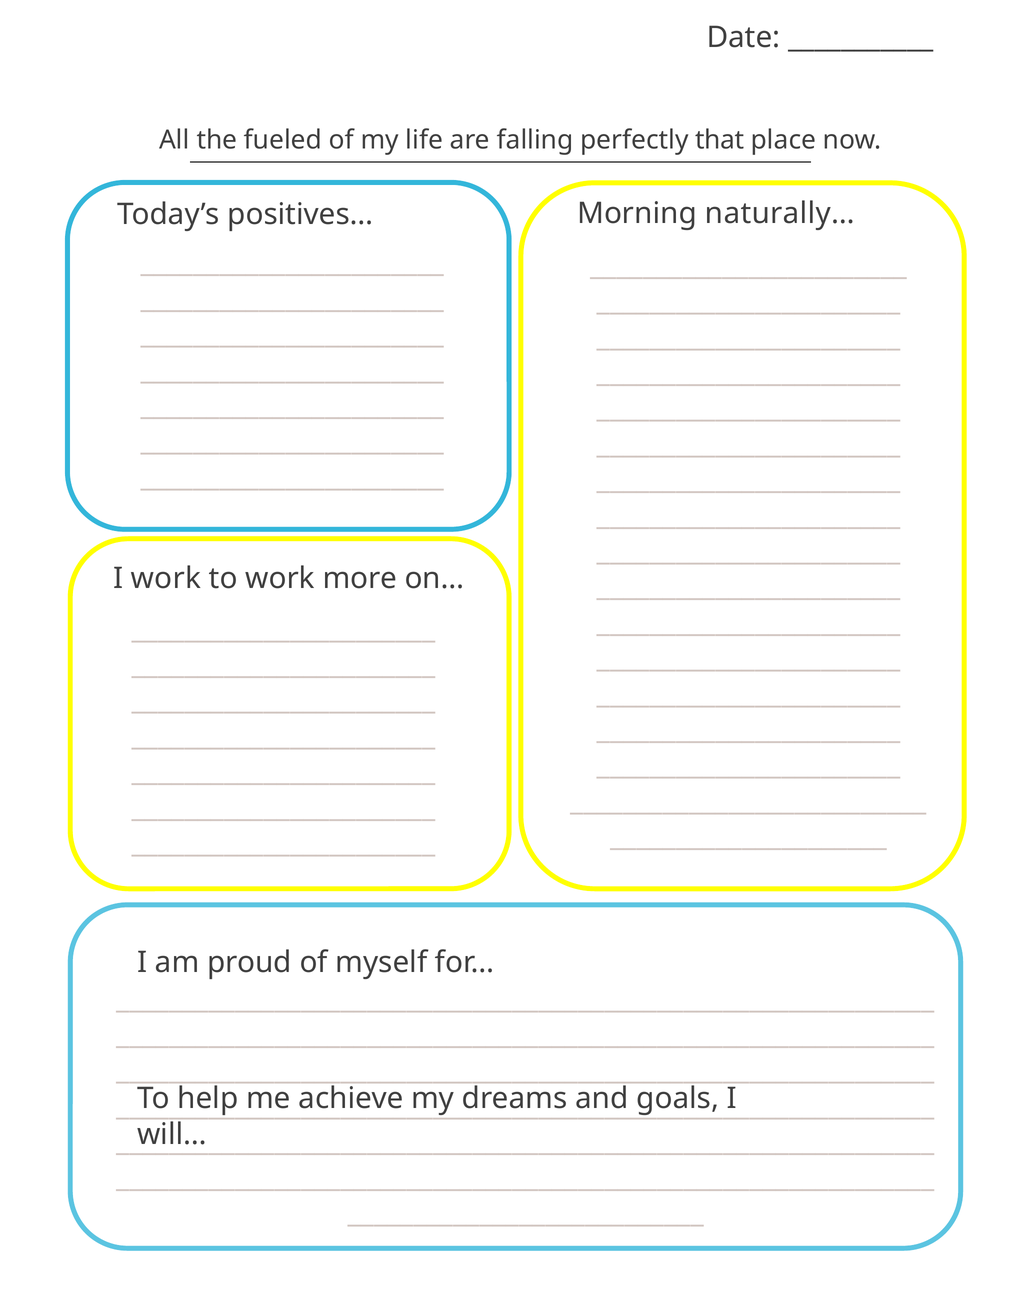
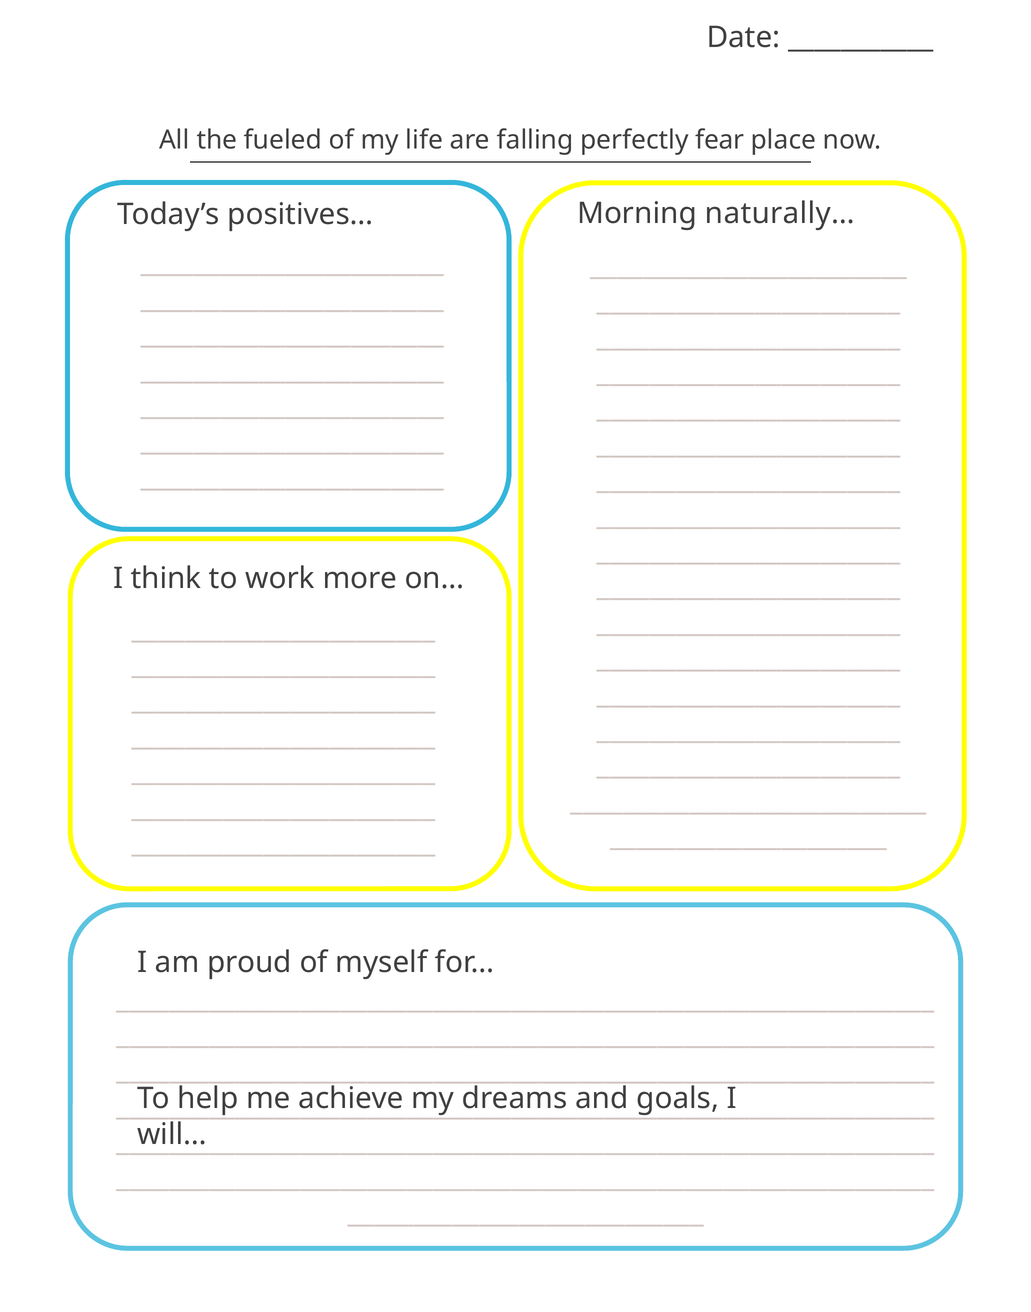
that: that -> fear (720, 140)
I work: work -> think (166, 578)
